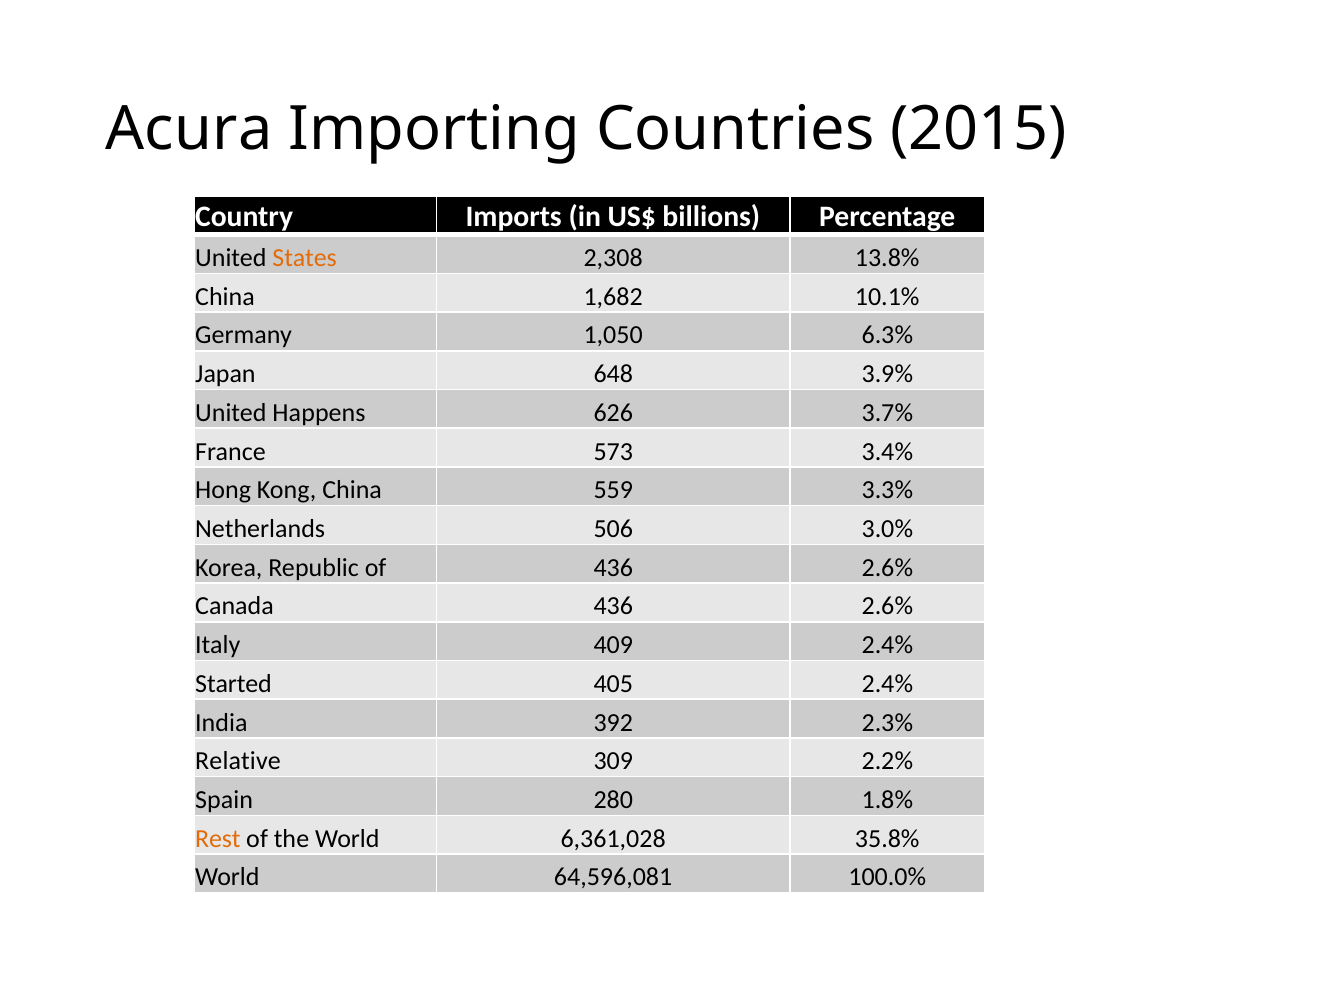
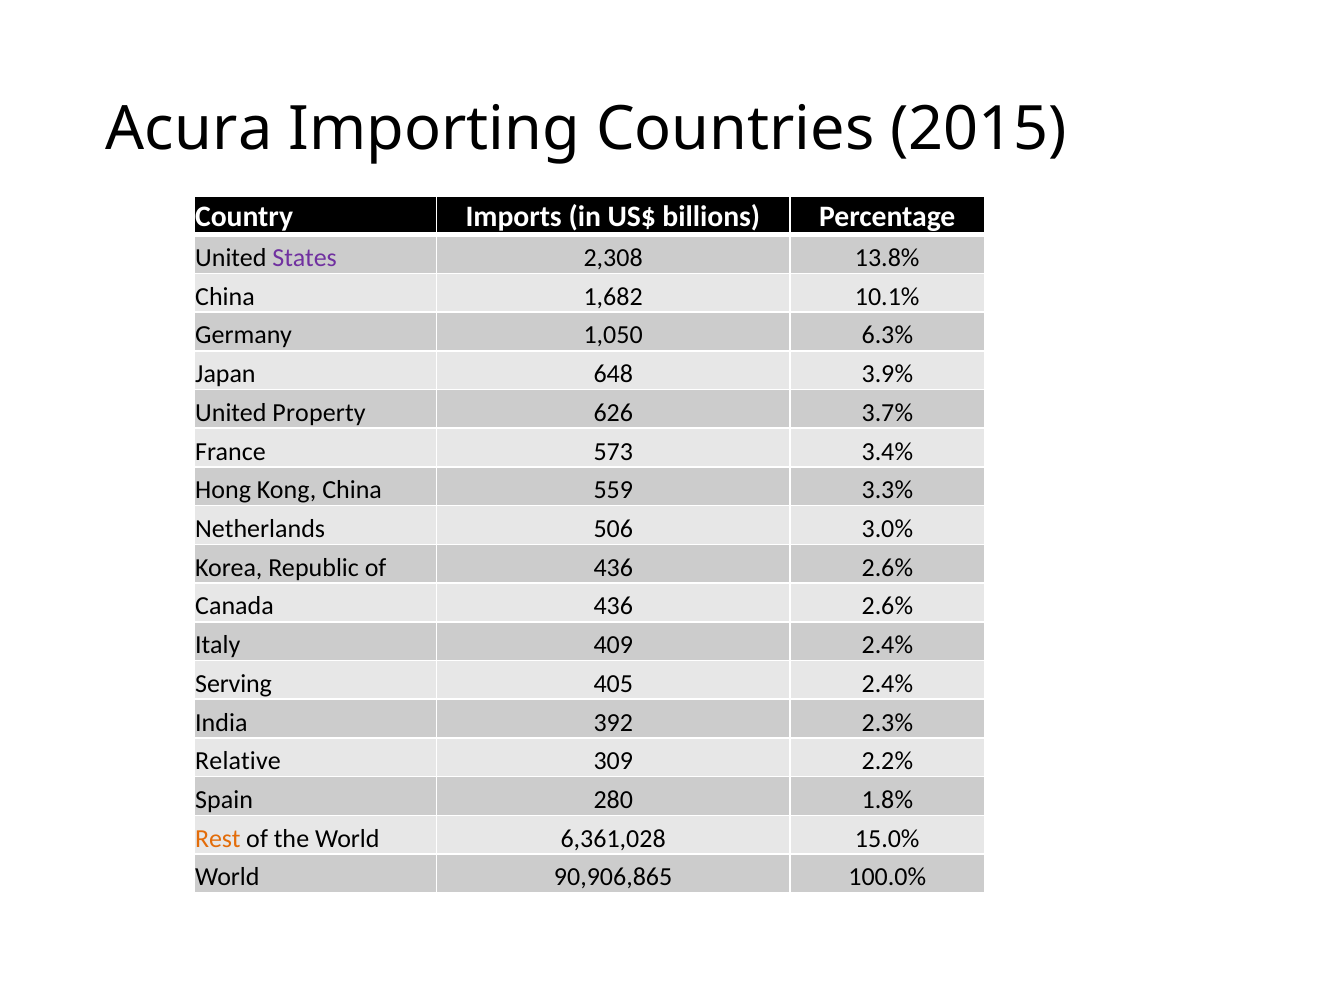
States colour: orange -> purple (305, 258)
Happens: Happens -> Property (319, 413)
Started: Started -> Serving (234, 684)
35.8%: 35.8% -> 15.0% (887, 839)
64,596,081: 64,596,081 -> 90,906,865 (613, 877)
